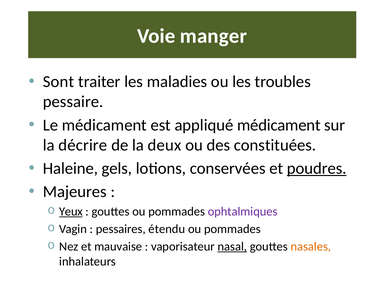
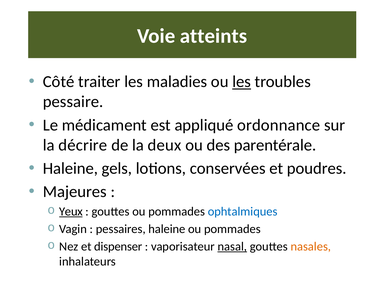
manger: manger -> atteints (214, 36)
Sont: Sont -> Côté (59, 82)
les underline: none -> present (242, 82)
appliqué médicament: médicament -> ordonnance (279, 125)
constituées: constituées -> parentérale (275, 145)
poudres underline: present -> none (317, 169)
ophtalmiques colour: purple -> blue (243, 212)
pessaires étendu: étendu -> haleine (167, 229)
mauvaise: mauvaise -> dispenser (118, 247)
